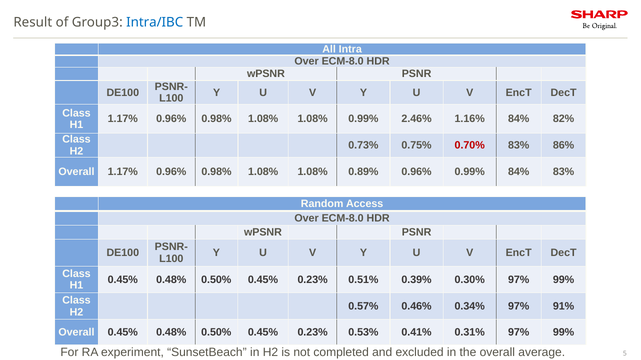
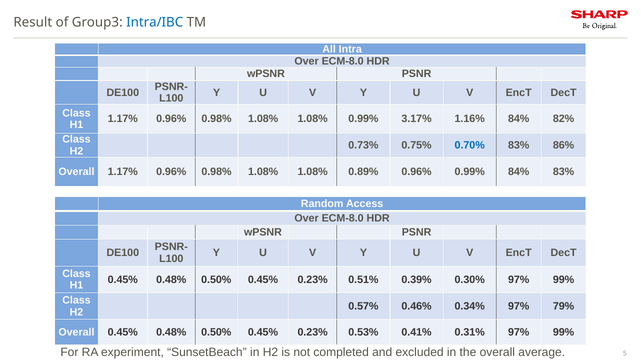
2.46%: 2.46% -> 3.17% (417, 119)
0.70% colour: red -> blue (470, 146)
91%: 91% -> 79% (564, 307)
